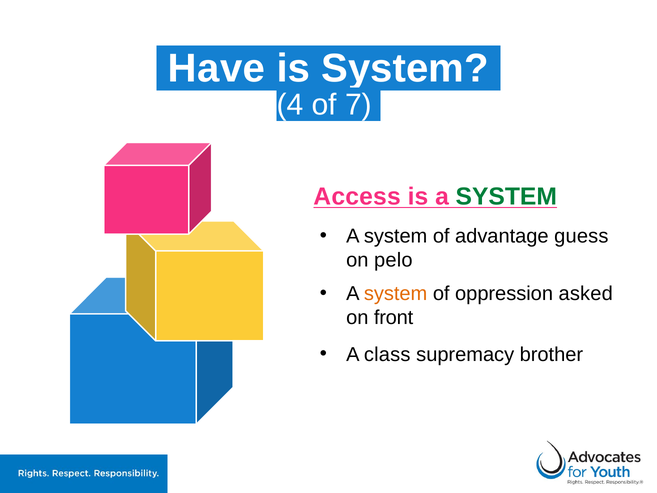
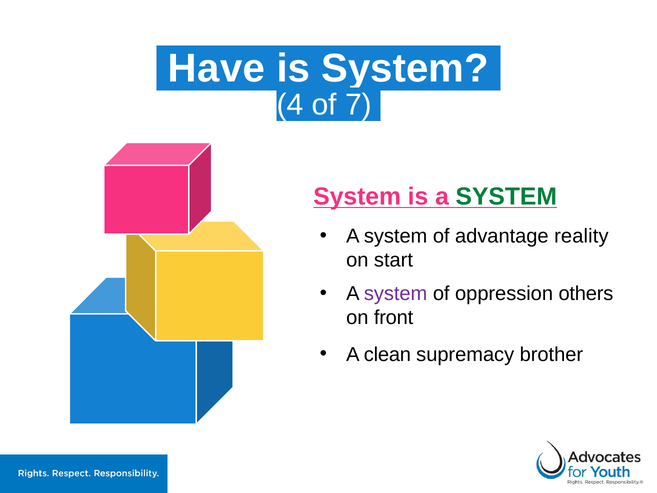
Access: Access -> System (357, 197)
guess: guess -> reality (581, 236)
pelo: pelo -> start (393, 260)
system colour: orange -> purple (396, 293)
asked: asked -> others (586, 293)
class: class -> clean (387, 354)
